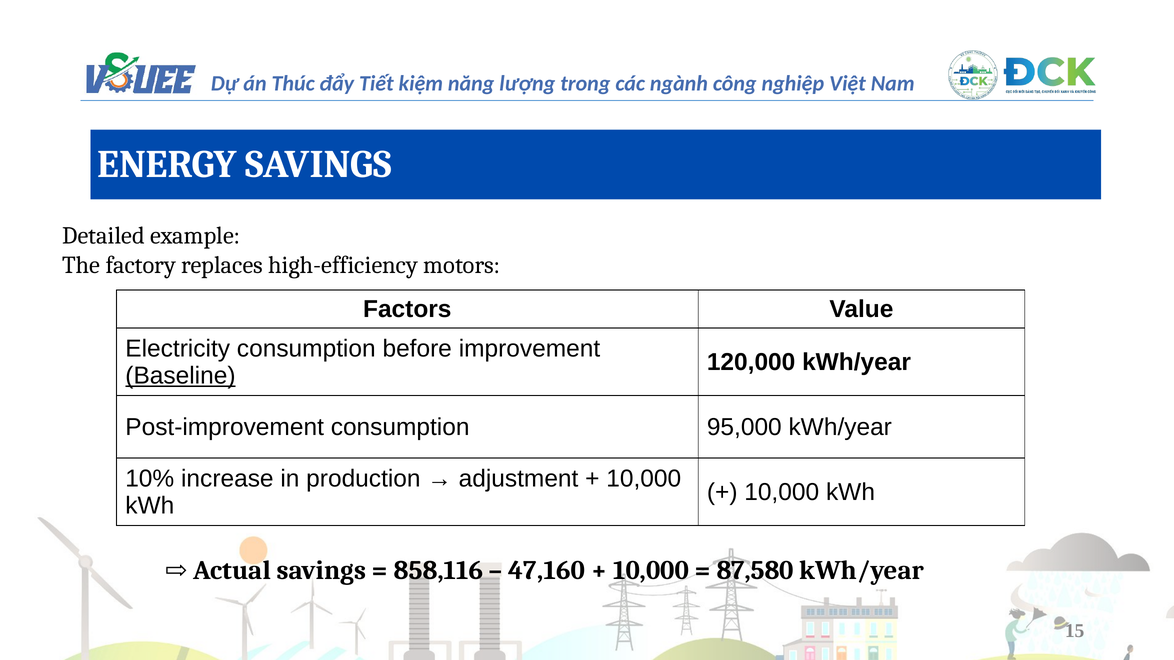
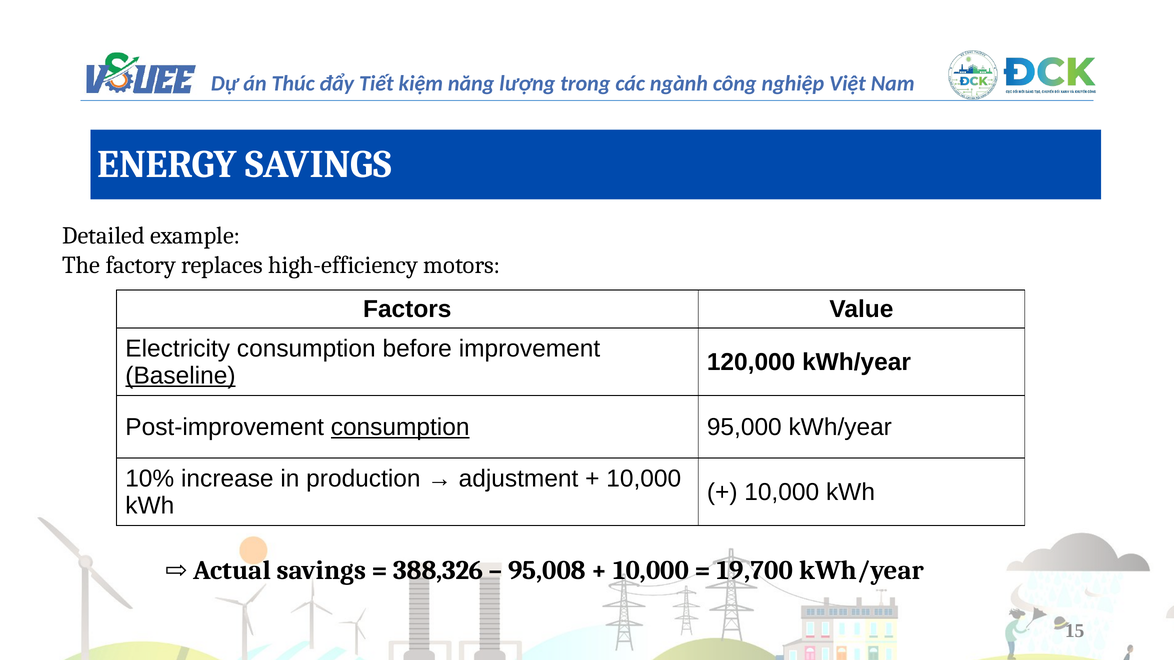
consumption underline: none -> present (400, 427)
858,116: 858,116 -> 388,326 (438, 571)
47,160: 47,160 -> 95,008 (547, 571)
87,580: 87,580 -> 19,700 (755, 571)
